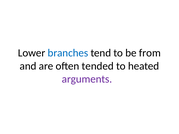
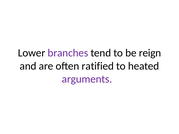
branches colour: blue -> purple (68, 53)
from: from -> reign (150, 53)
tended: tended -> ratified (98, 66)
